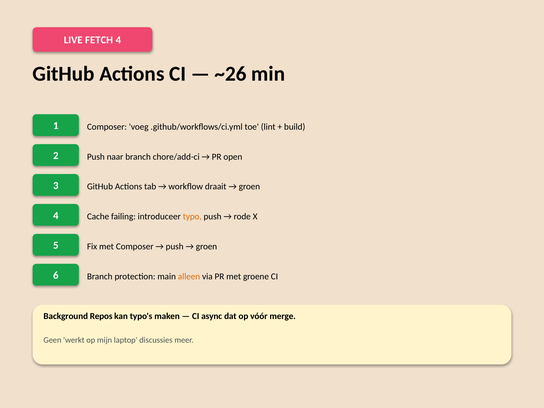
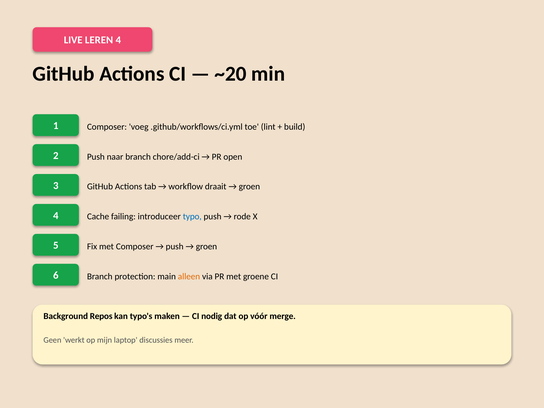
FETCH: FETCH -> LEREN (99, 40)
~26: ~26 -> ~20 (231, 74)
typo colour: orange -> blue (192, 217)
async: async -> nodig (212, 316)
